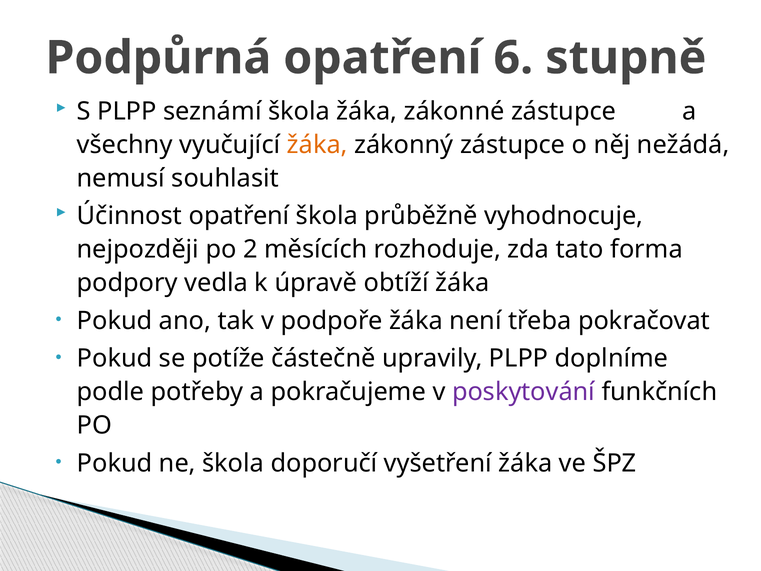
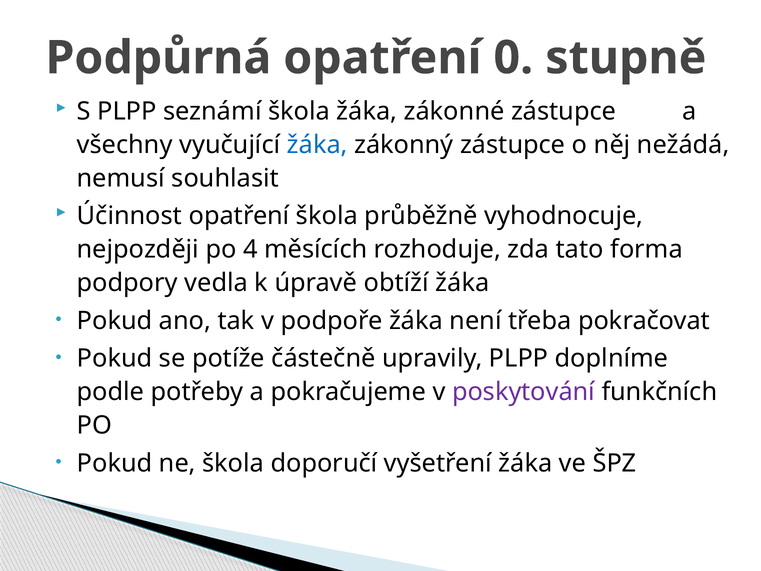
6: 6 -> 0 (513, 58)
žáka colour: orange -> blue (317, 145)
2: 2 -> 4 (250, 249)
